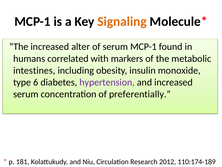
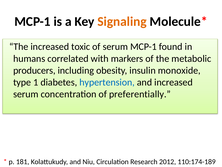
alter: alter -> toxic (81, 47)
intestines: intestines -> producers (34, 70)
6: 6 -> 1 (36, 82)
hypertension colour: purple -> blue (107, 82)
